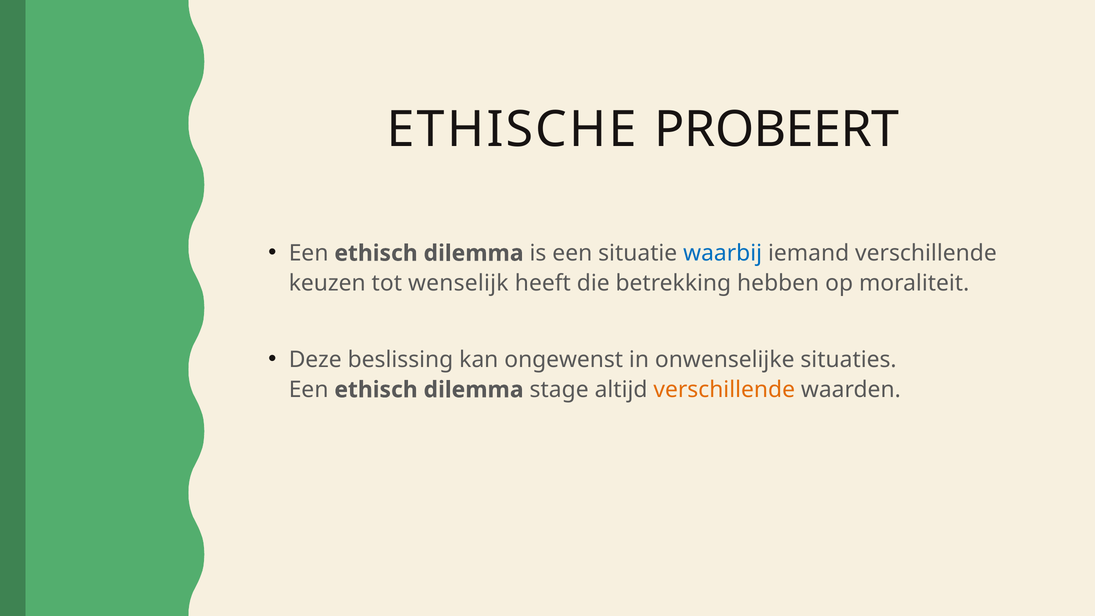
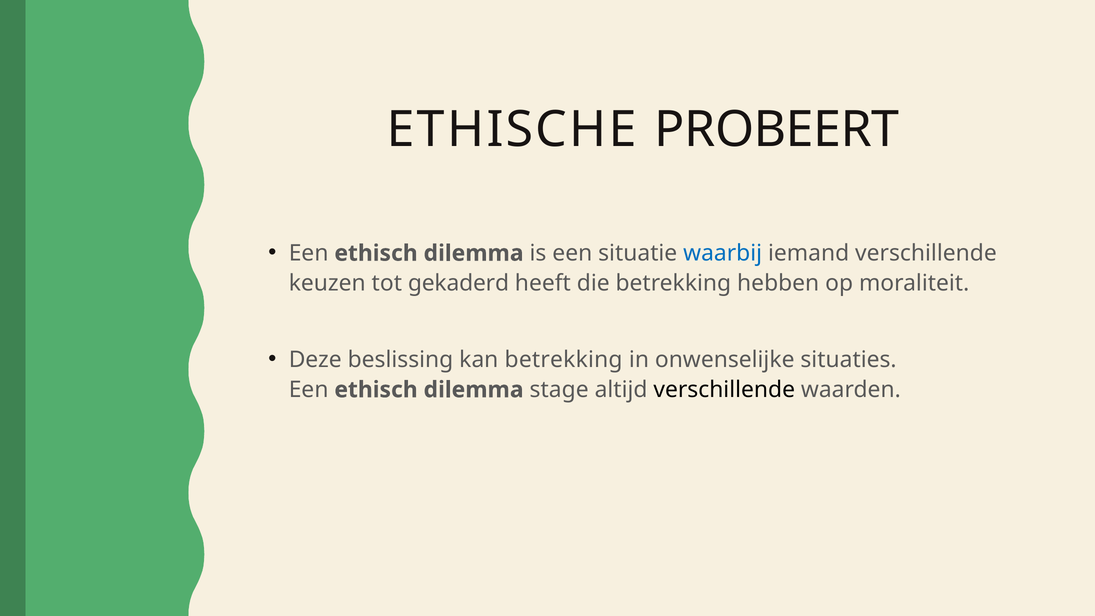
wenselijk: wenselijk -> gekaderd (458, 283)
kan ongewenst: ongewenst -> betrekking (564, 360)
verschillende colour: orange -> black (724, 390)
